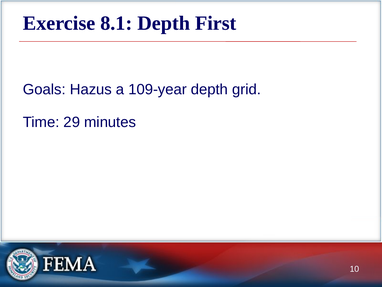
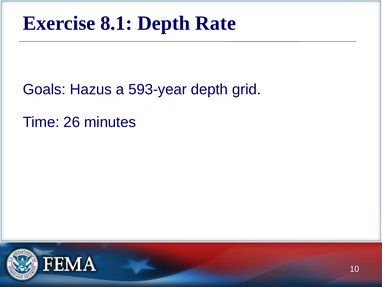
First: First -> Rate (216, 23)
109-year: 109-year -> 593-year (158, 89)
29: 29 -> 26 (72, 122)
